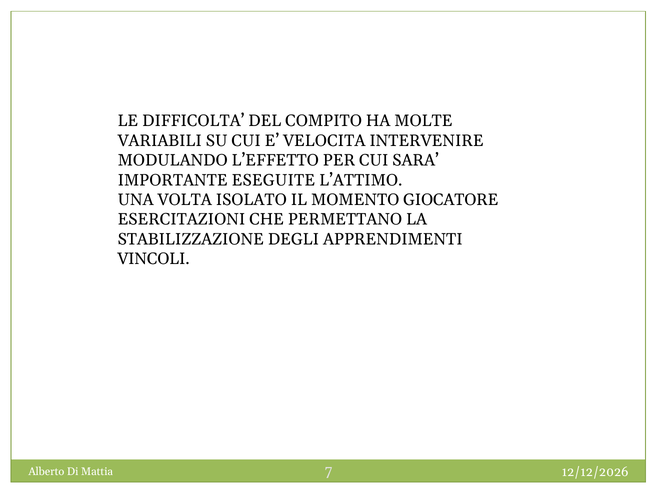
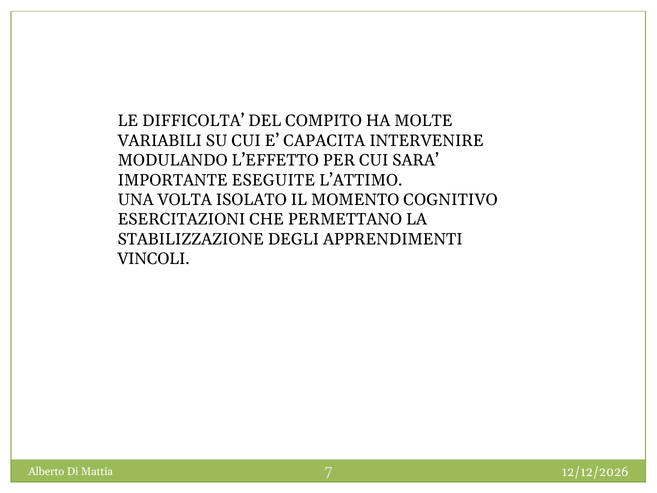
VELOCITA: VELOCITA -> CAPACITA (324, 141)
GIOCATORE: GIOCATORE -> COGNITIVO (451, 200)
